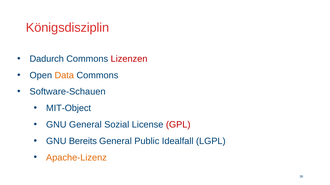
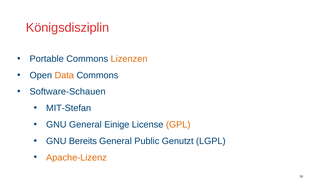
Dadurch: Dadurch -> Portable (47, 59)
Lizenzen colour: red -> orange (129, 59)
MIT-Object: MIT-Object -> MIT-Stefan (69, 109)
Sozial: Sozial -> Einige (117, 125)
GPL colour: red -> orange (178, 125)
Idealfall: Idealfall -> Genutzt (178, 142)
